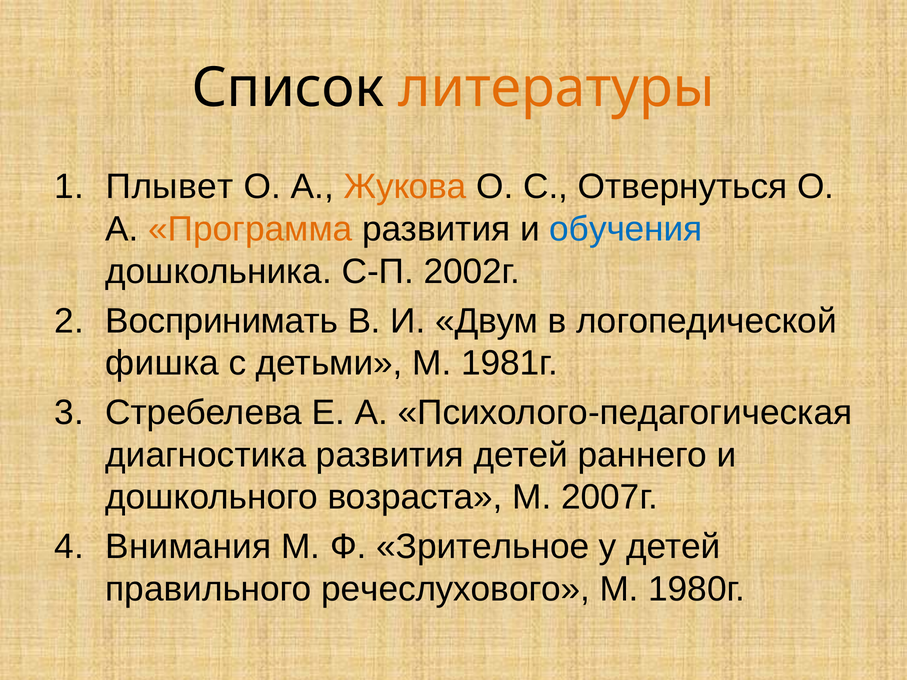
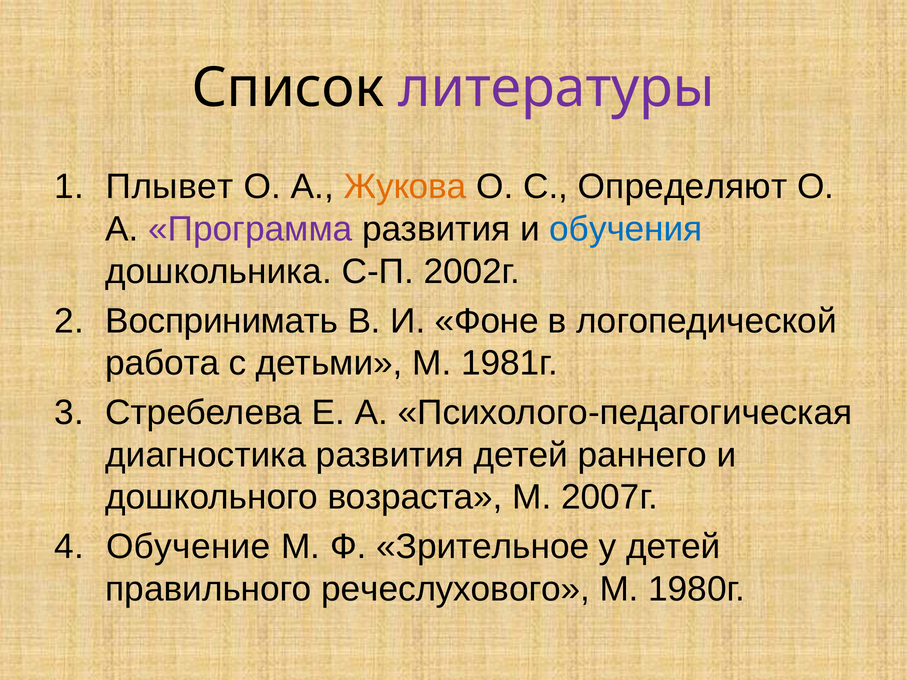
литературы colour: orange -> purple (557, 88)
Отвернуться: Отвернуться -> Определяют (683, 187)
Программа colour: orange -> purple (250, 229)
Двум: Двум -> Фоне (487, 321)
фишка: фишка -> работа (162, 363)
Внимания: Внимания -> Обучение (188, 547)
